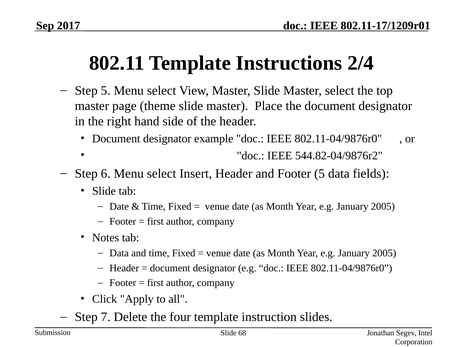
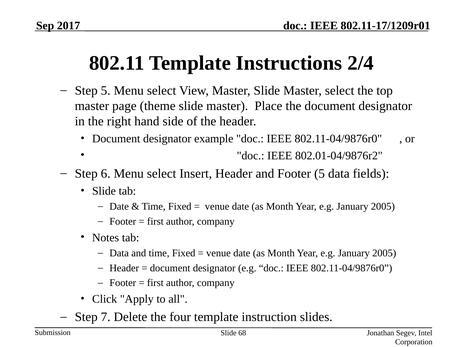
544.82-04/9876r2: 544.82-04/9876r2 -> 802.01-04/9876r2 (339, 156)
